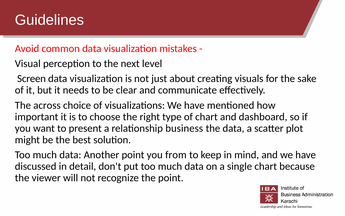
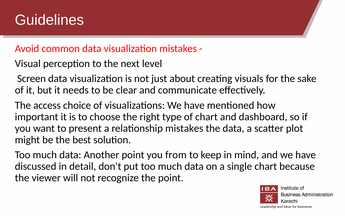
across: across -> access (47, 105)
relationship business: business -> mistakes (184, 128)
